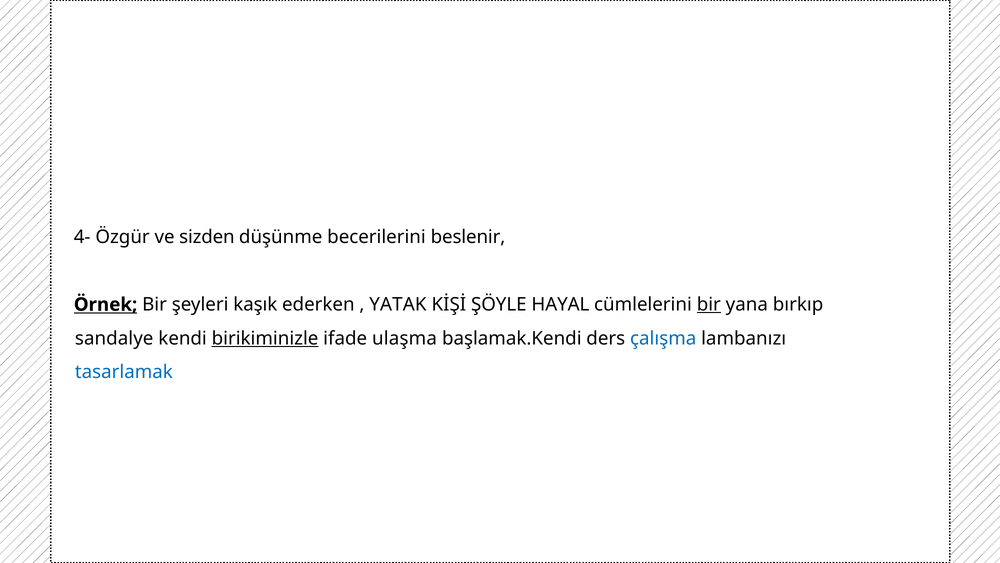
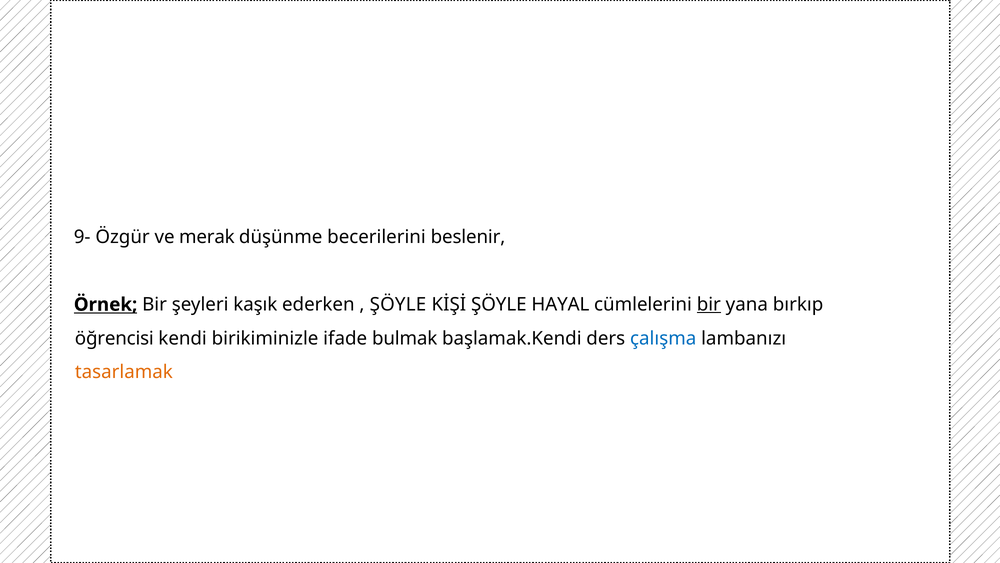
4-: 4- -> 9- (82, 237)
sizden: sizden -> merak (207, 237)
YATAK: YATAK -> ŞÖYLE (398, 304)
sandalye: sandalye -> öğrencisi (114, 338)
birikiminizle underline: present -> none (265, 338)
ulaşma: ulaşma -> bulmak (405, 338)
tasarlamak colour: blue -> orange (124, 372)
